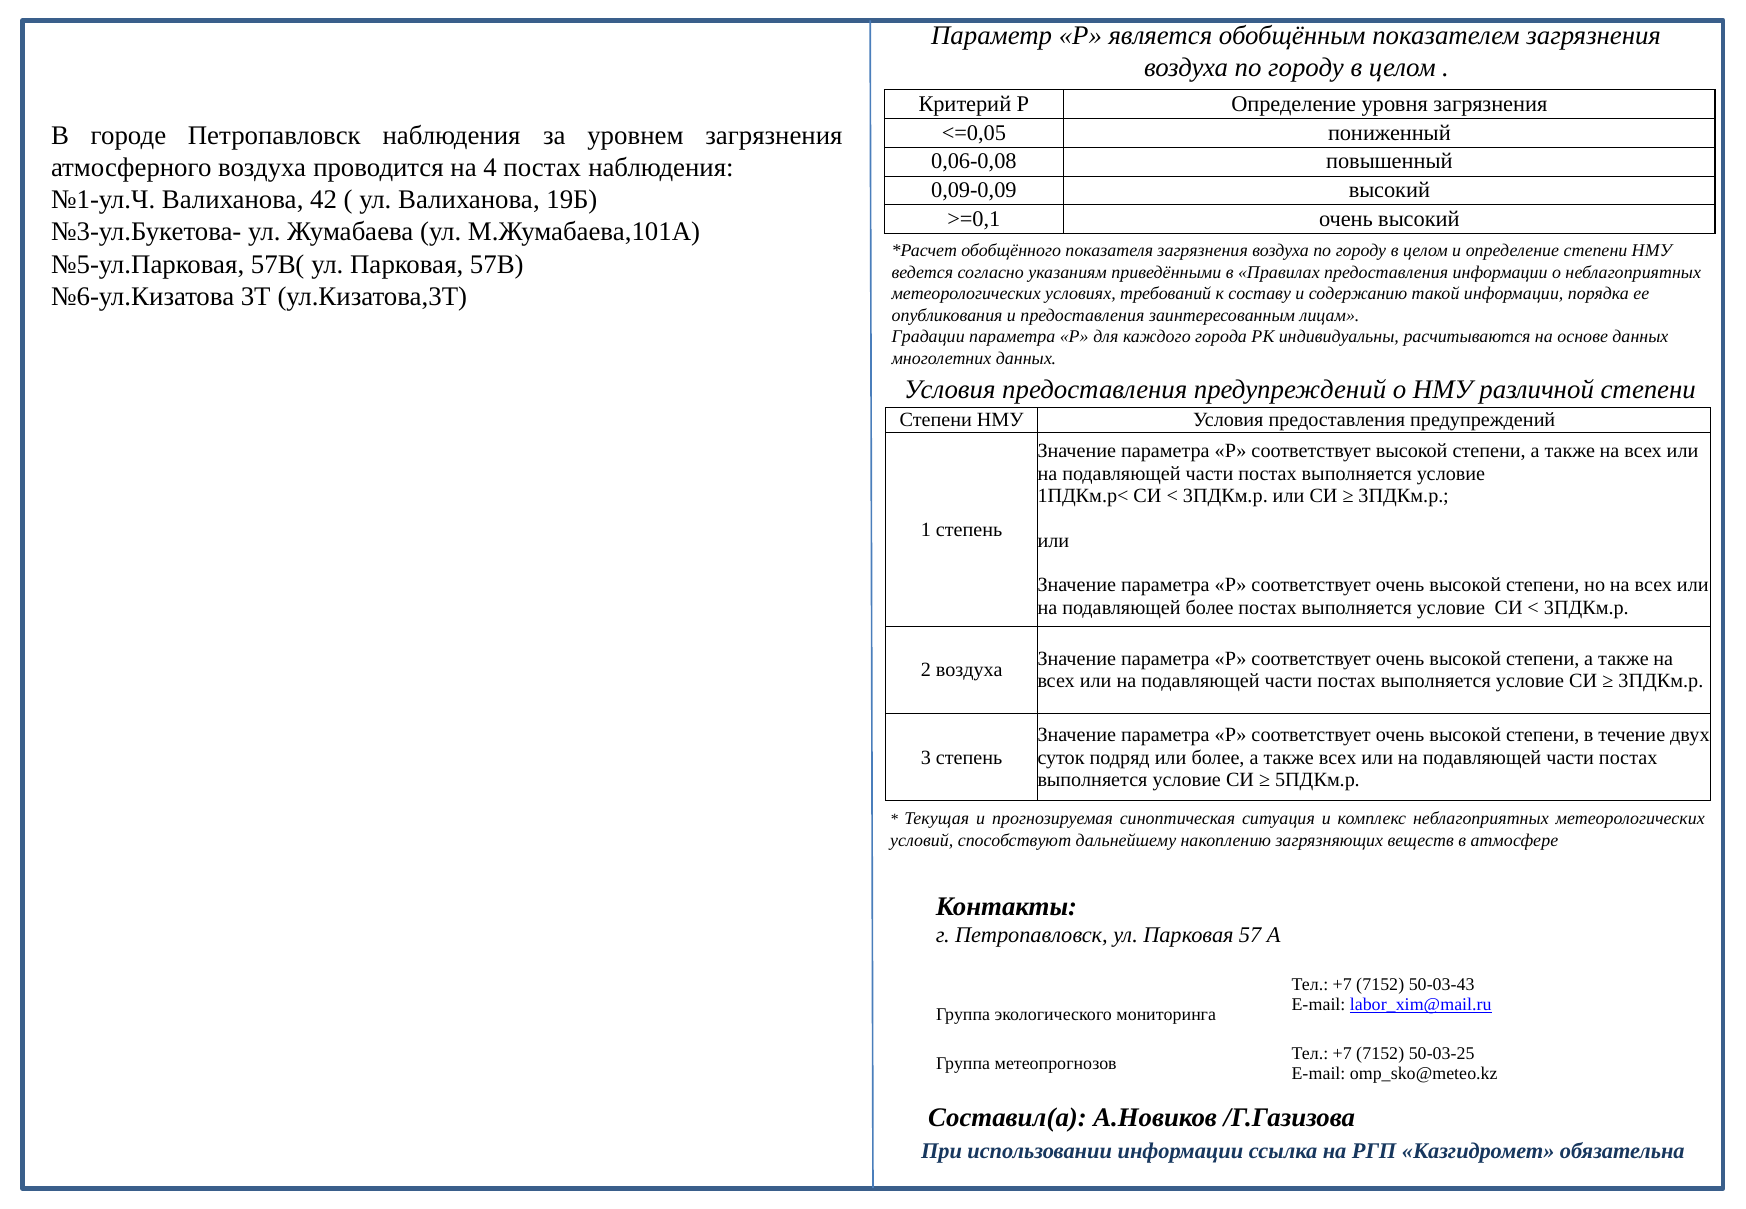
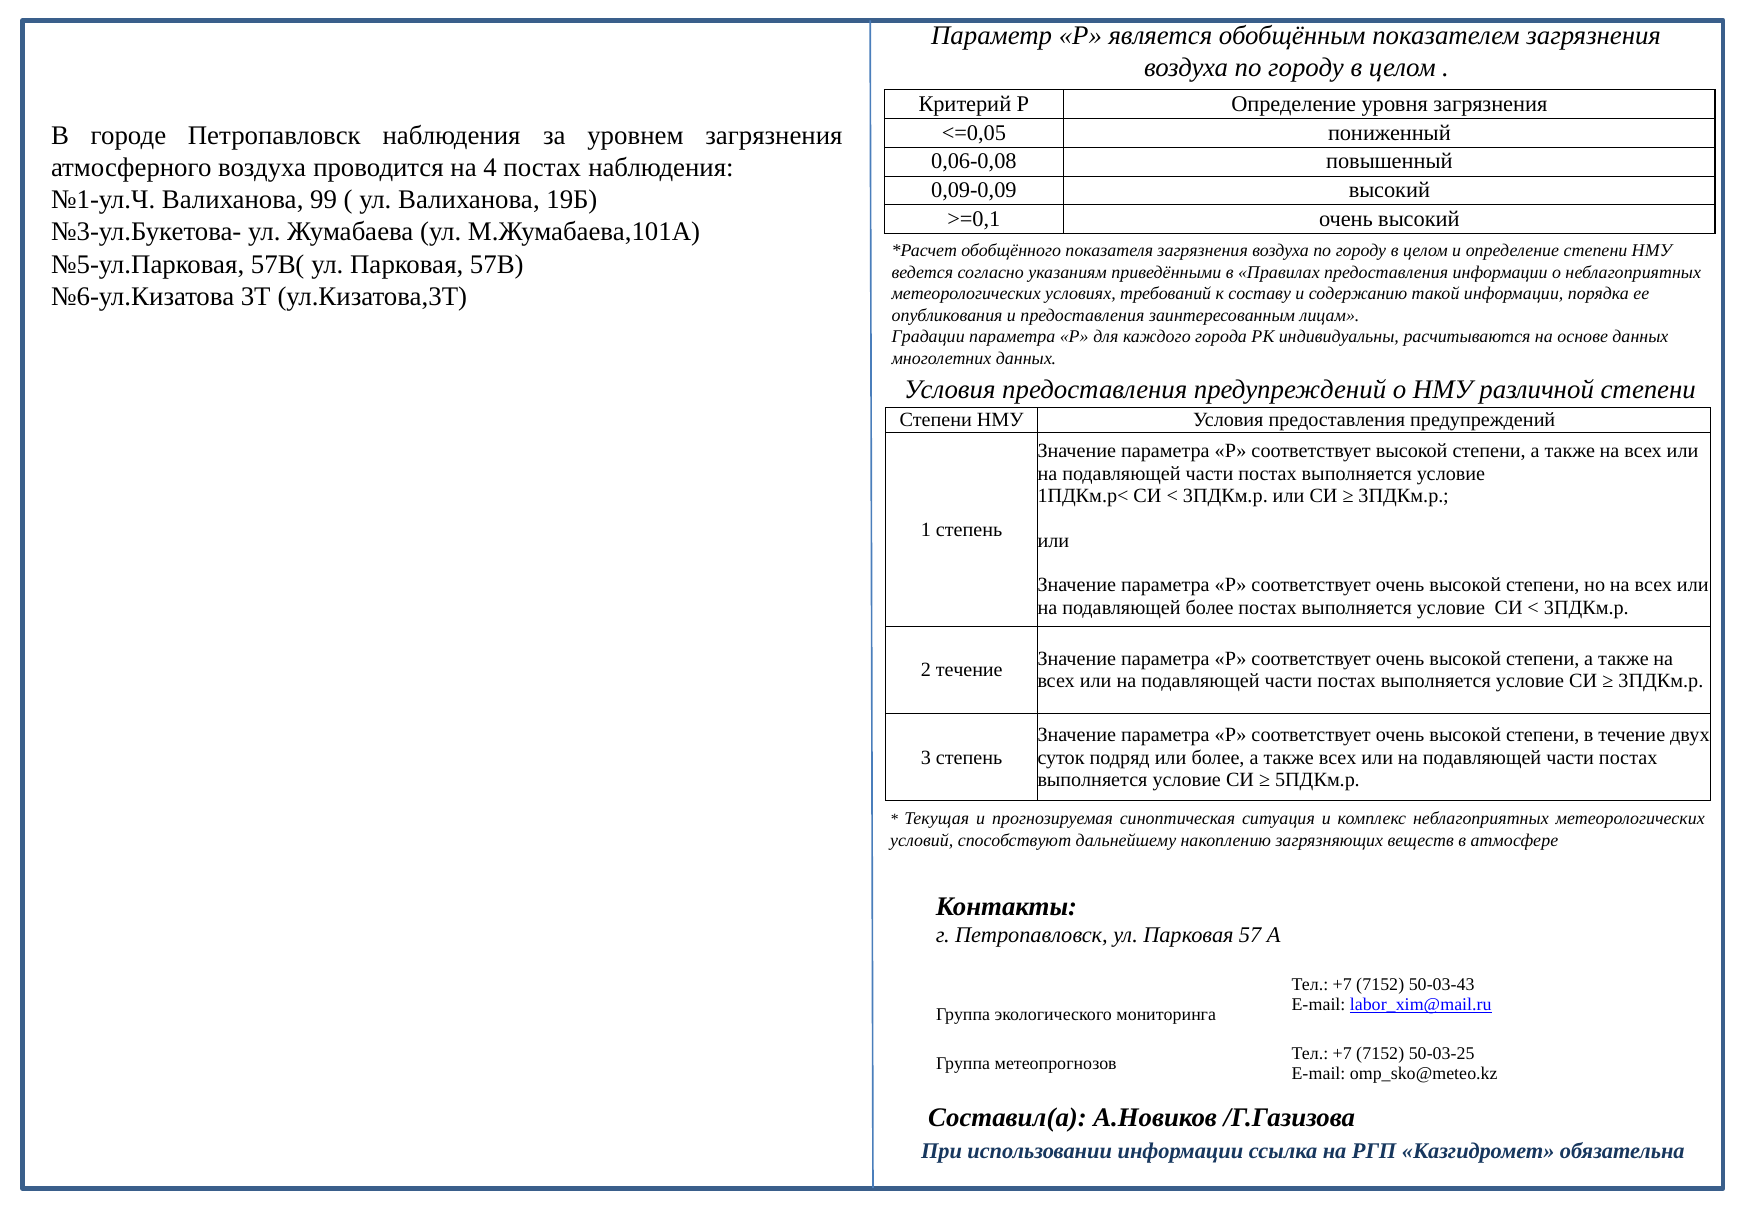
42: 42 -> 99 (324, 200)
2 воздуха: воздуха -> течение (969, 670)
